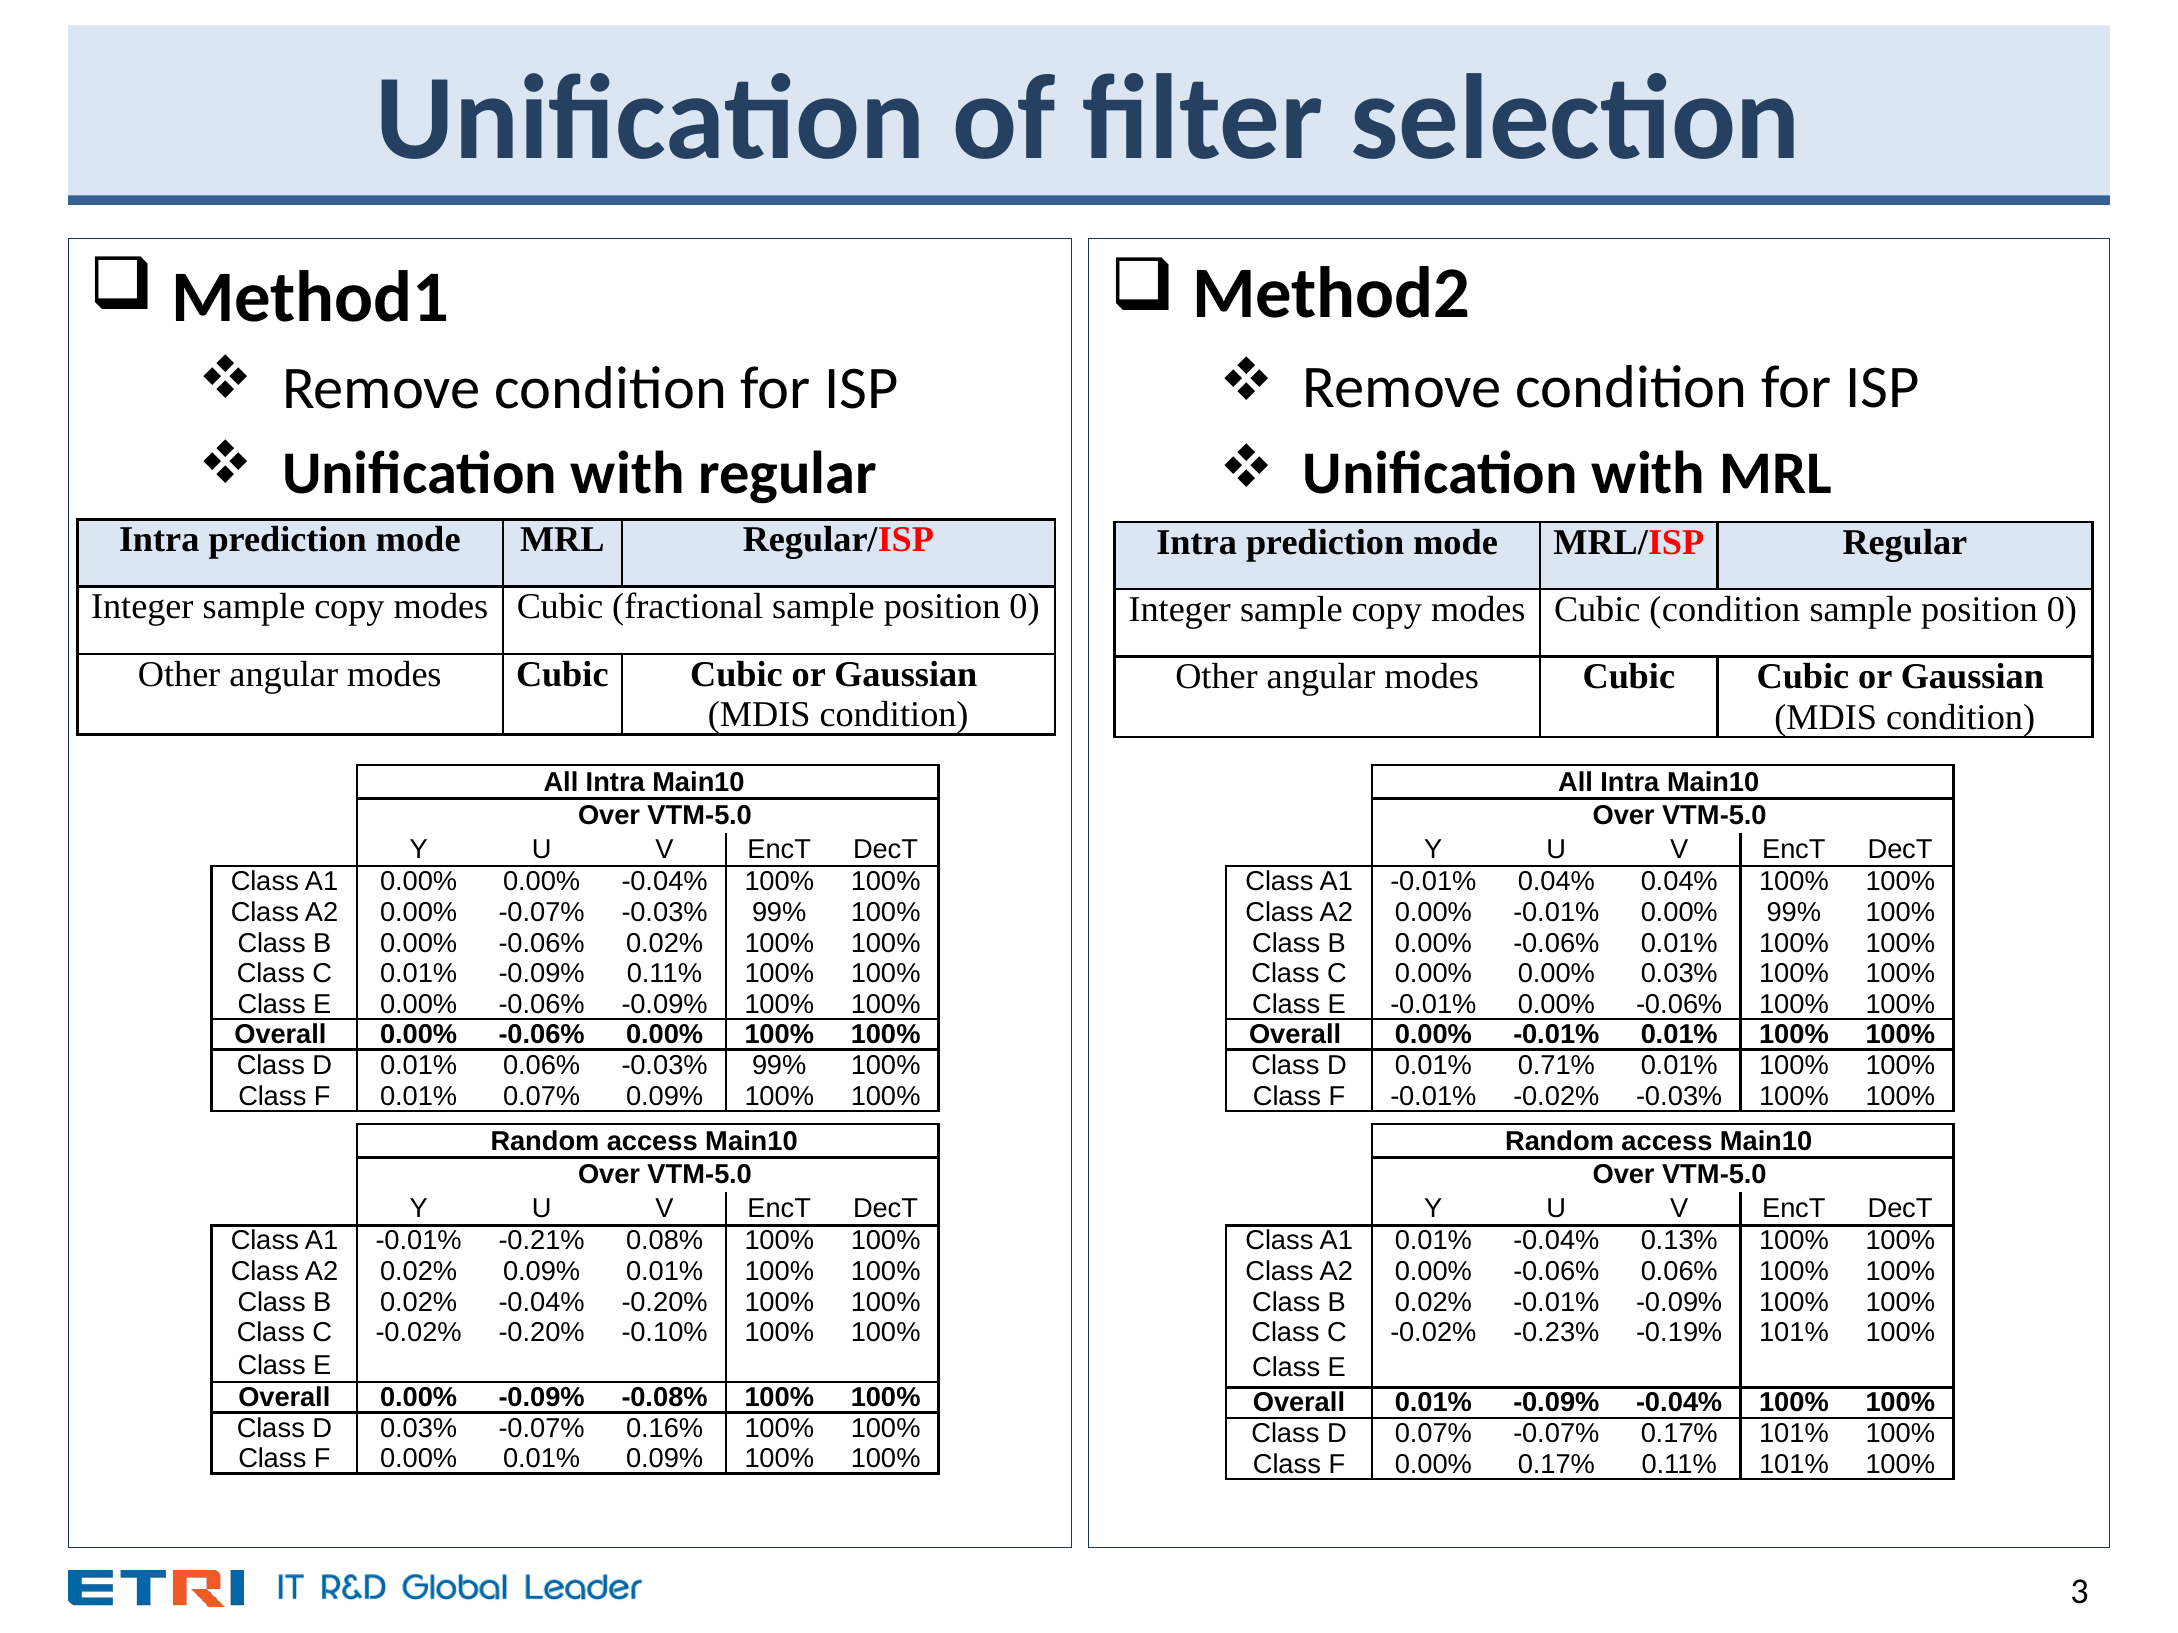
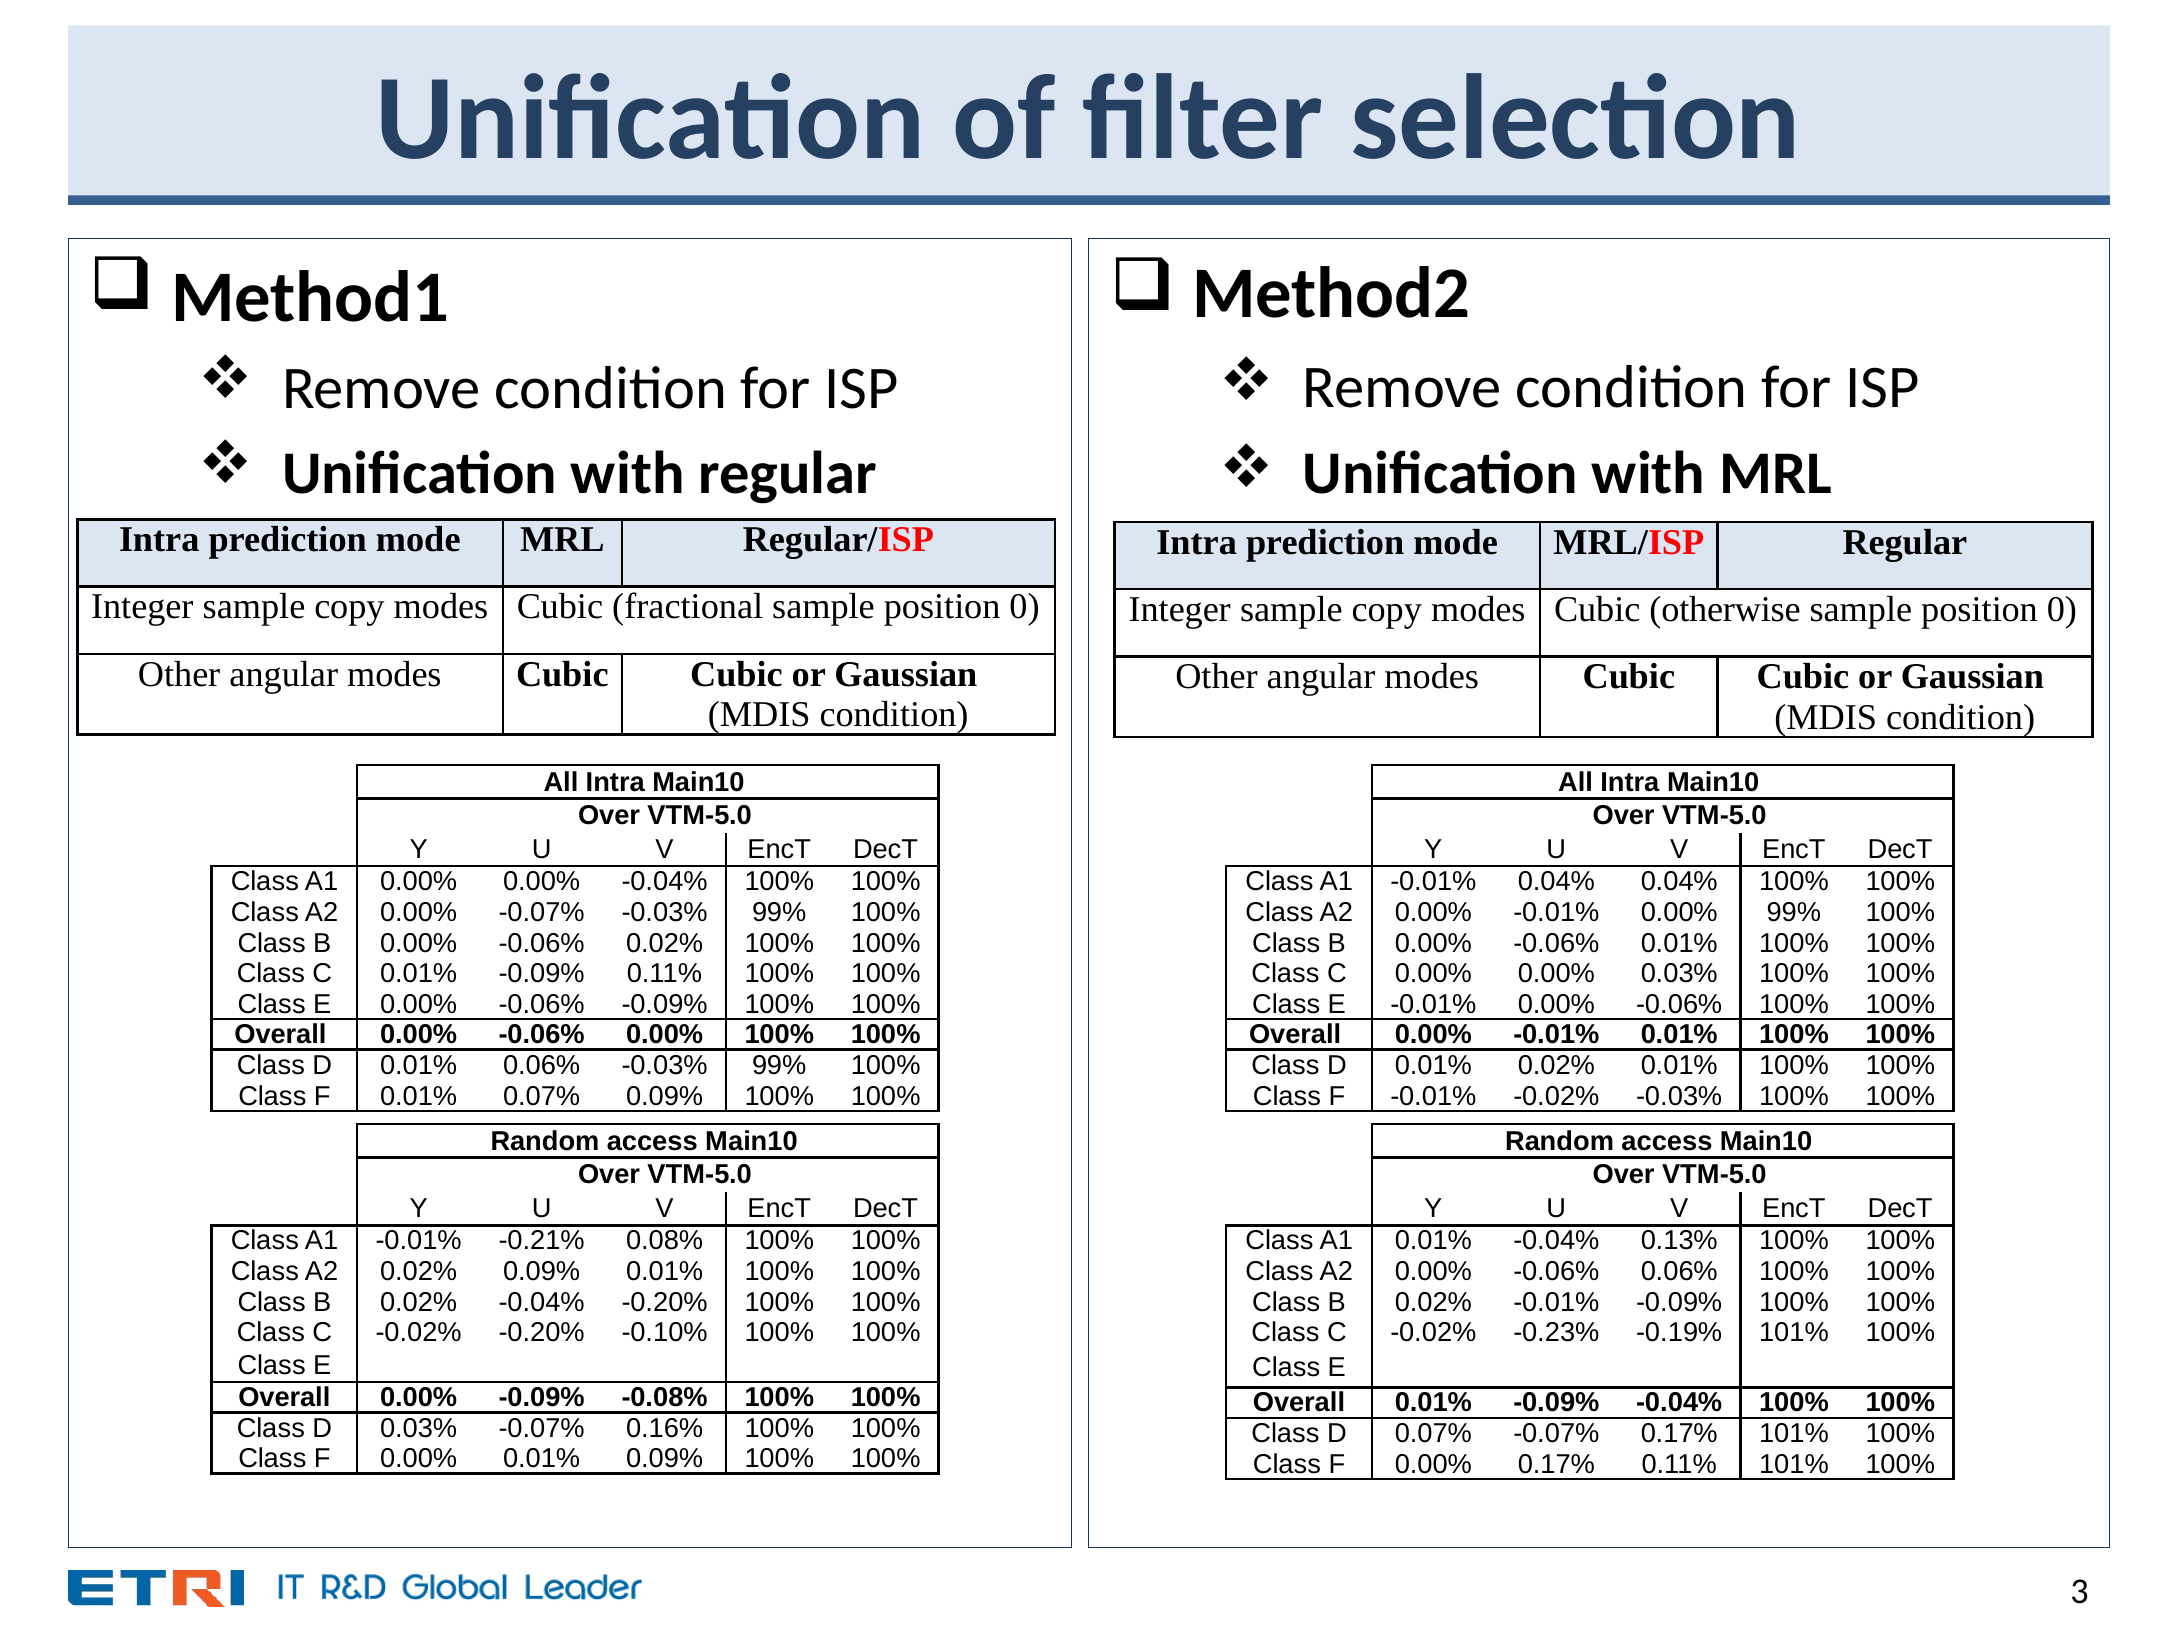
Cubic condition: condition -> otherwise (1725, 610)
0.01% 0.71%: 0.71% -> 0.02% (1556, 1066)
